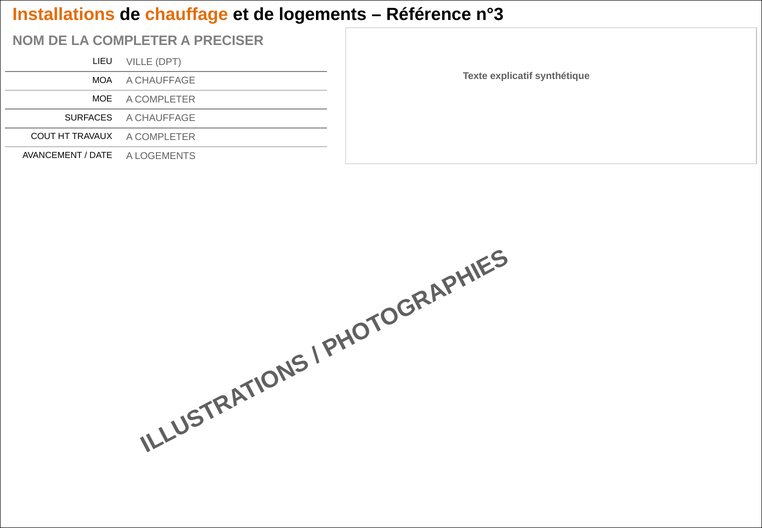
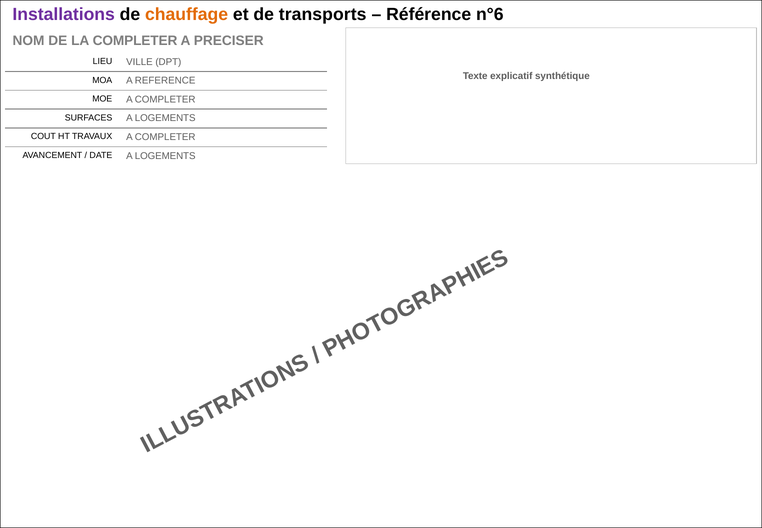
Installations colour: orange -> purple (64, 14)
de logements: logements -> transports (323, 14)
n°3: n°3 -> n°6 (490, 14)
MOA A CHAUFFAGE: CHAUFFAGE -> REFERENCE (165, 81)
SURFACES A CHAUFFAGE: CHAUFFAGE -> LOGEMENTS (165, 118)
